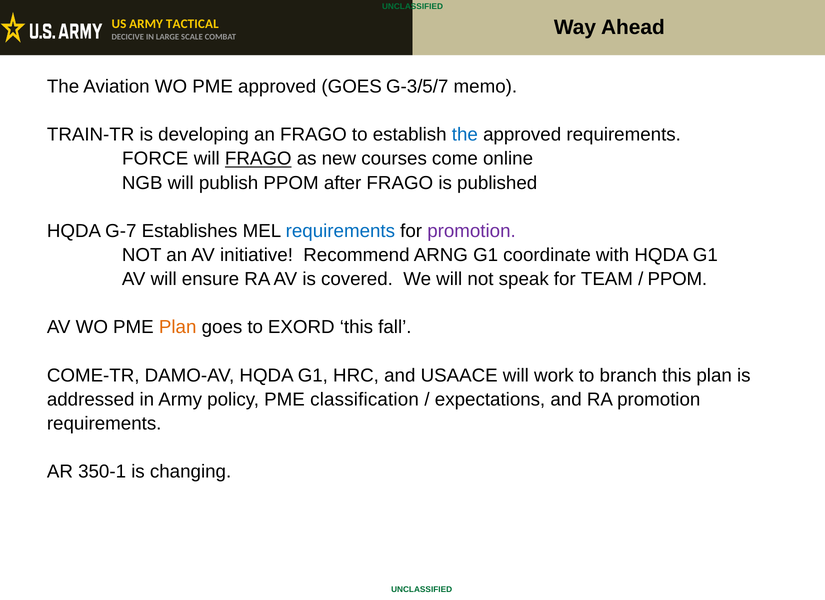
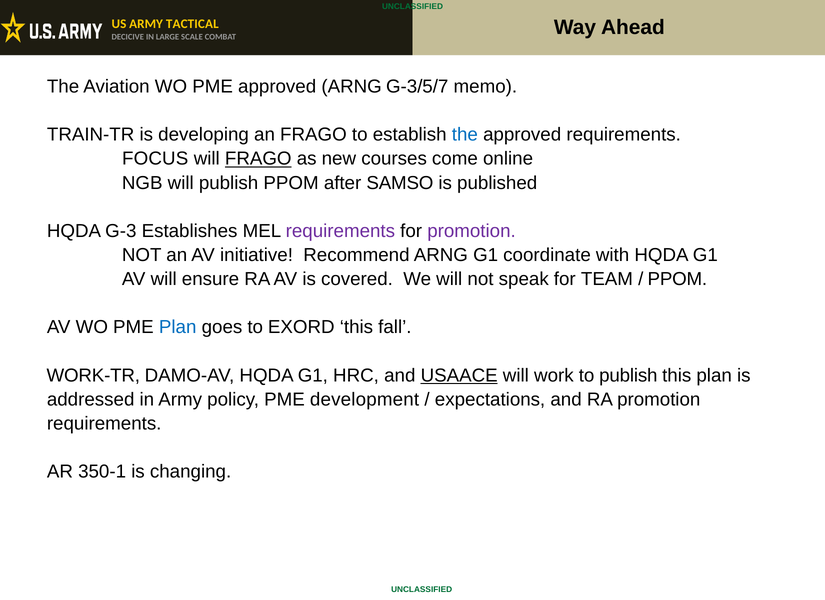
approved GOES: GOES -> ARNG (352, 87)
FORCE: FORCE -> FOCUS (155, 159)
after FRAGO: FRAGO -> SAMSO (400, 183)
G-7: G-7 -> G-3 (121, 231)
requirements colour: blue -> purple (340, 231)
Plan colour: orange -> blue (178, 327)
COME-TR: COME-TR -> WORK-TR (93, 375)
USAACE underline: none -> present (459, 375)
to branch: branch -> publish (628, 375)
classification: classification -> development (365, 399)
